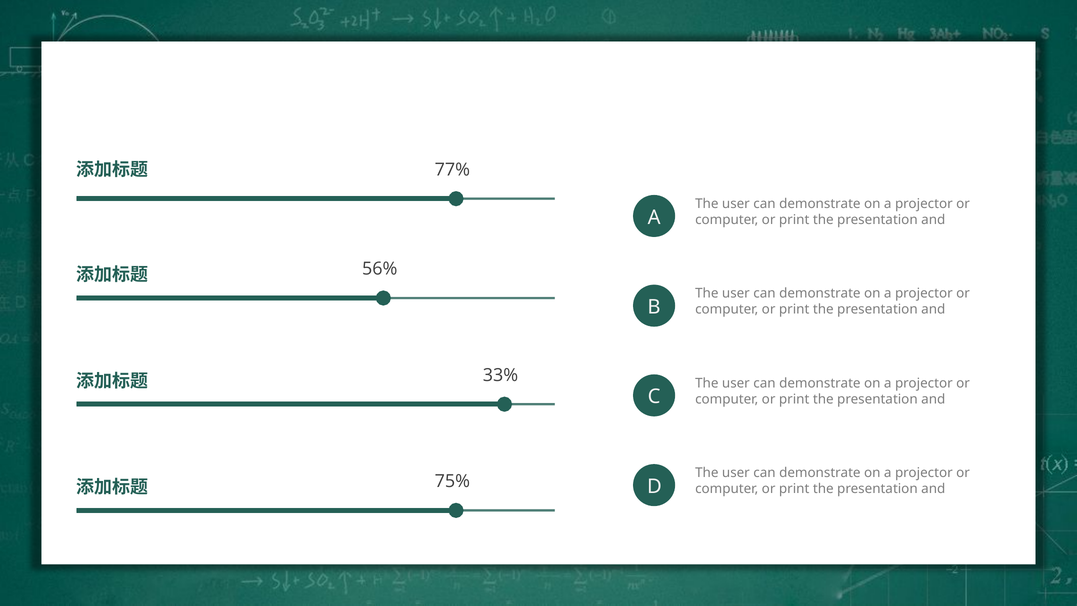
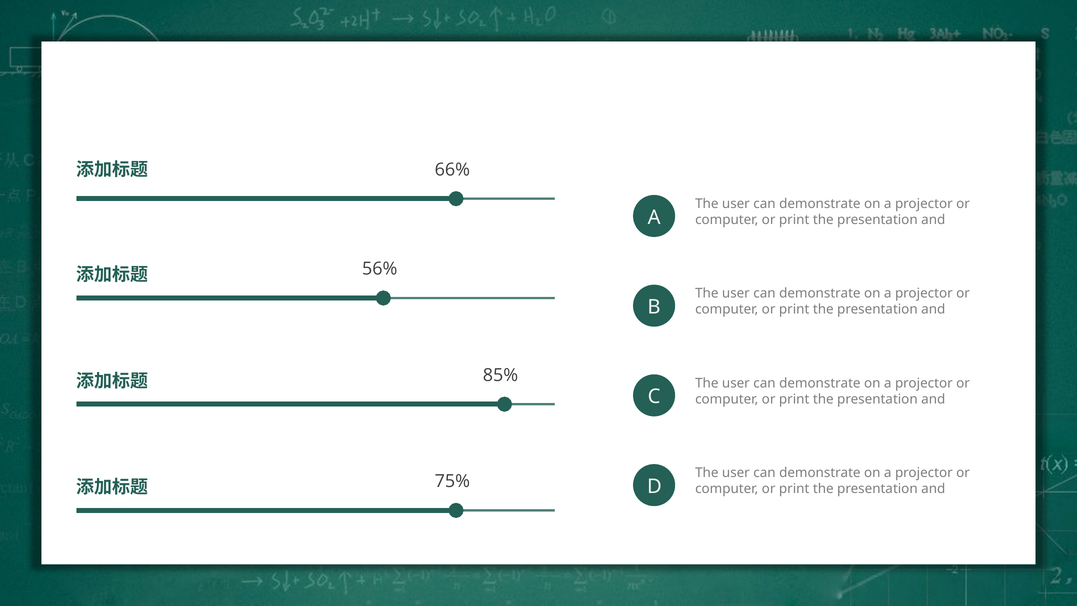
77%: 77% -> 66% (452, 170)
33%: 33% -> 85% (500, 375)
